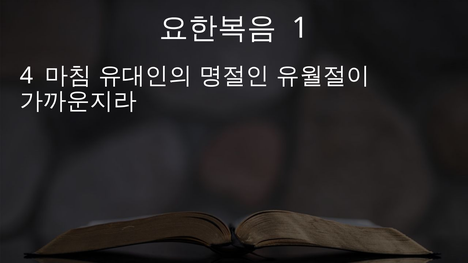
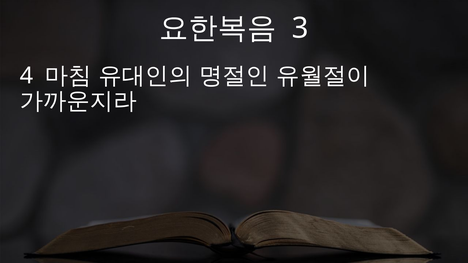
1: 1 -> 3 (300, 28)
